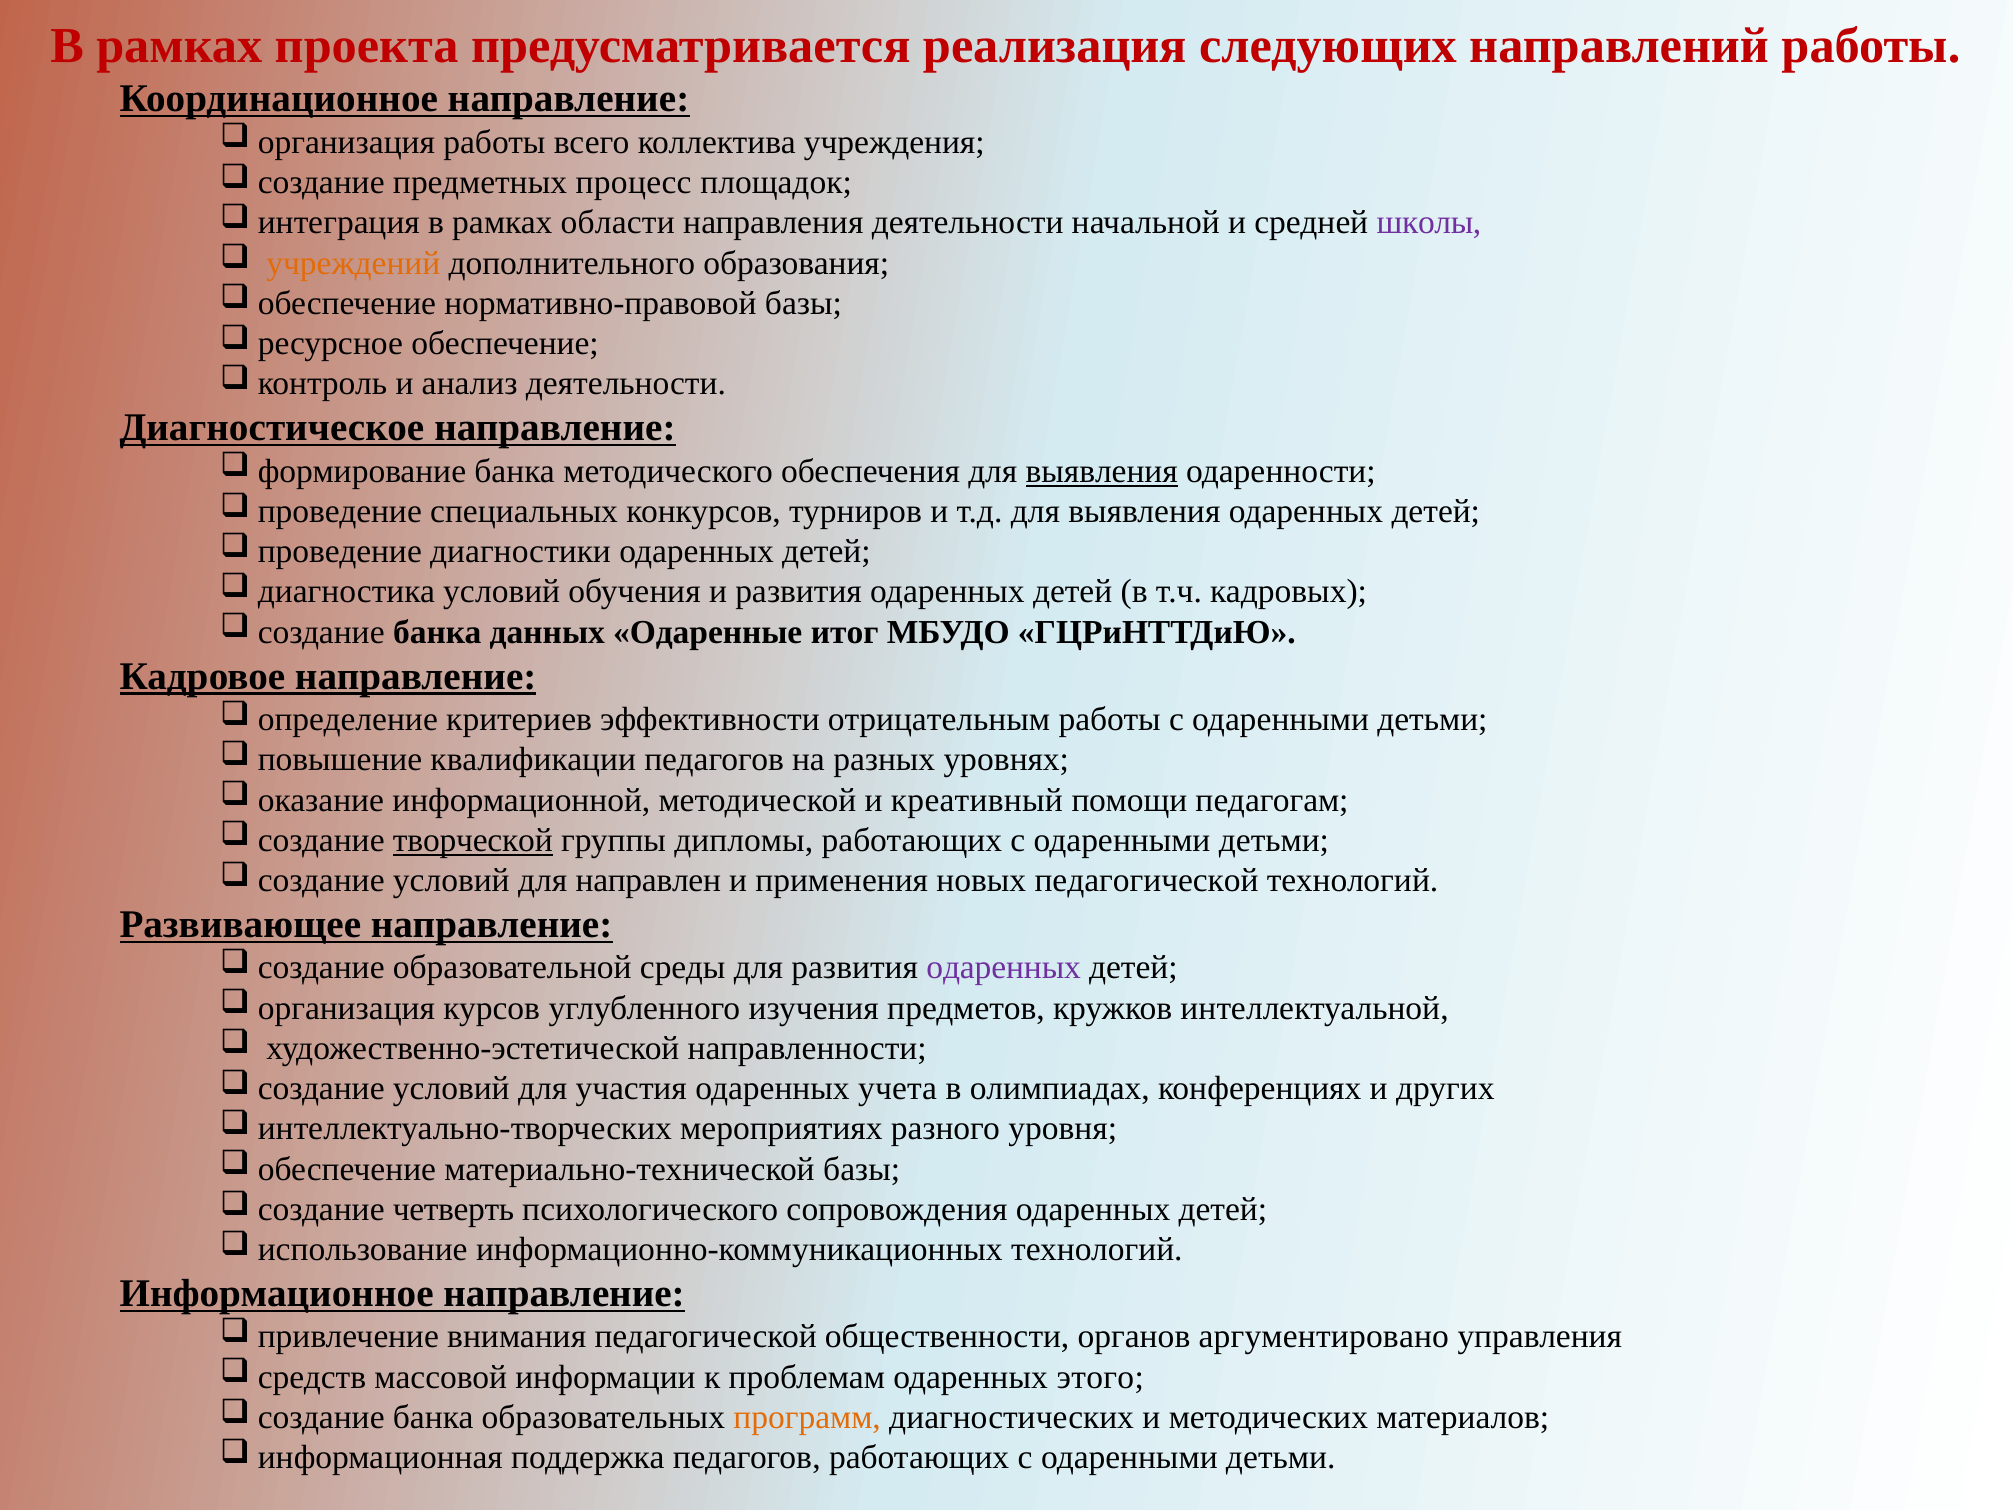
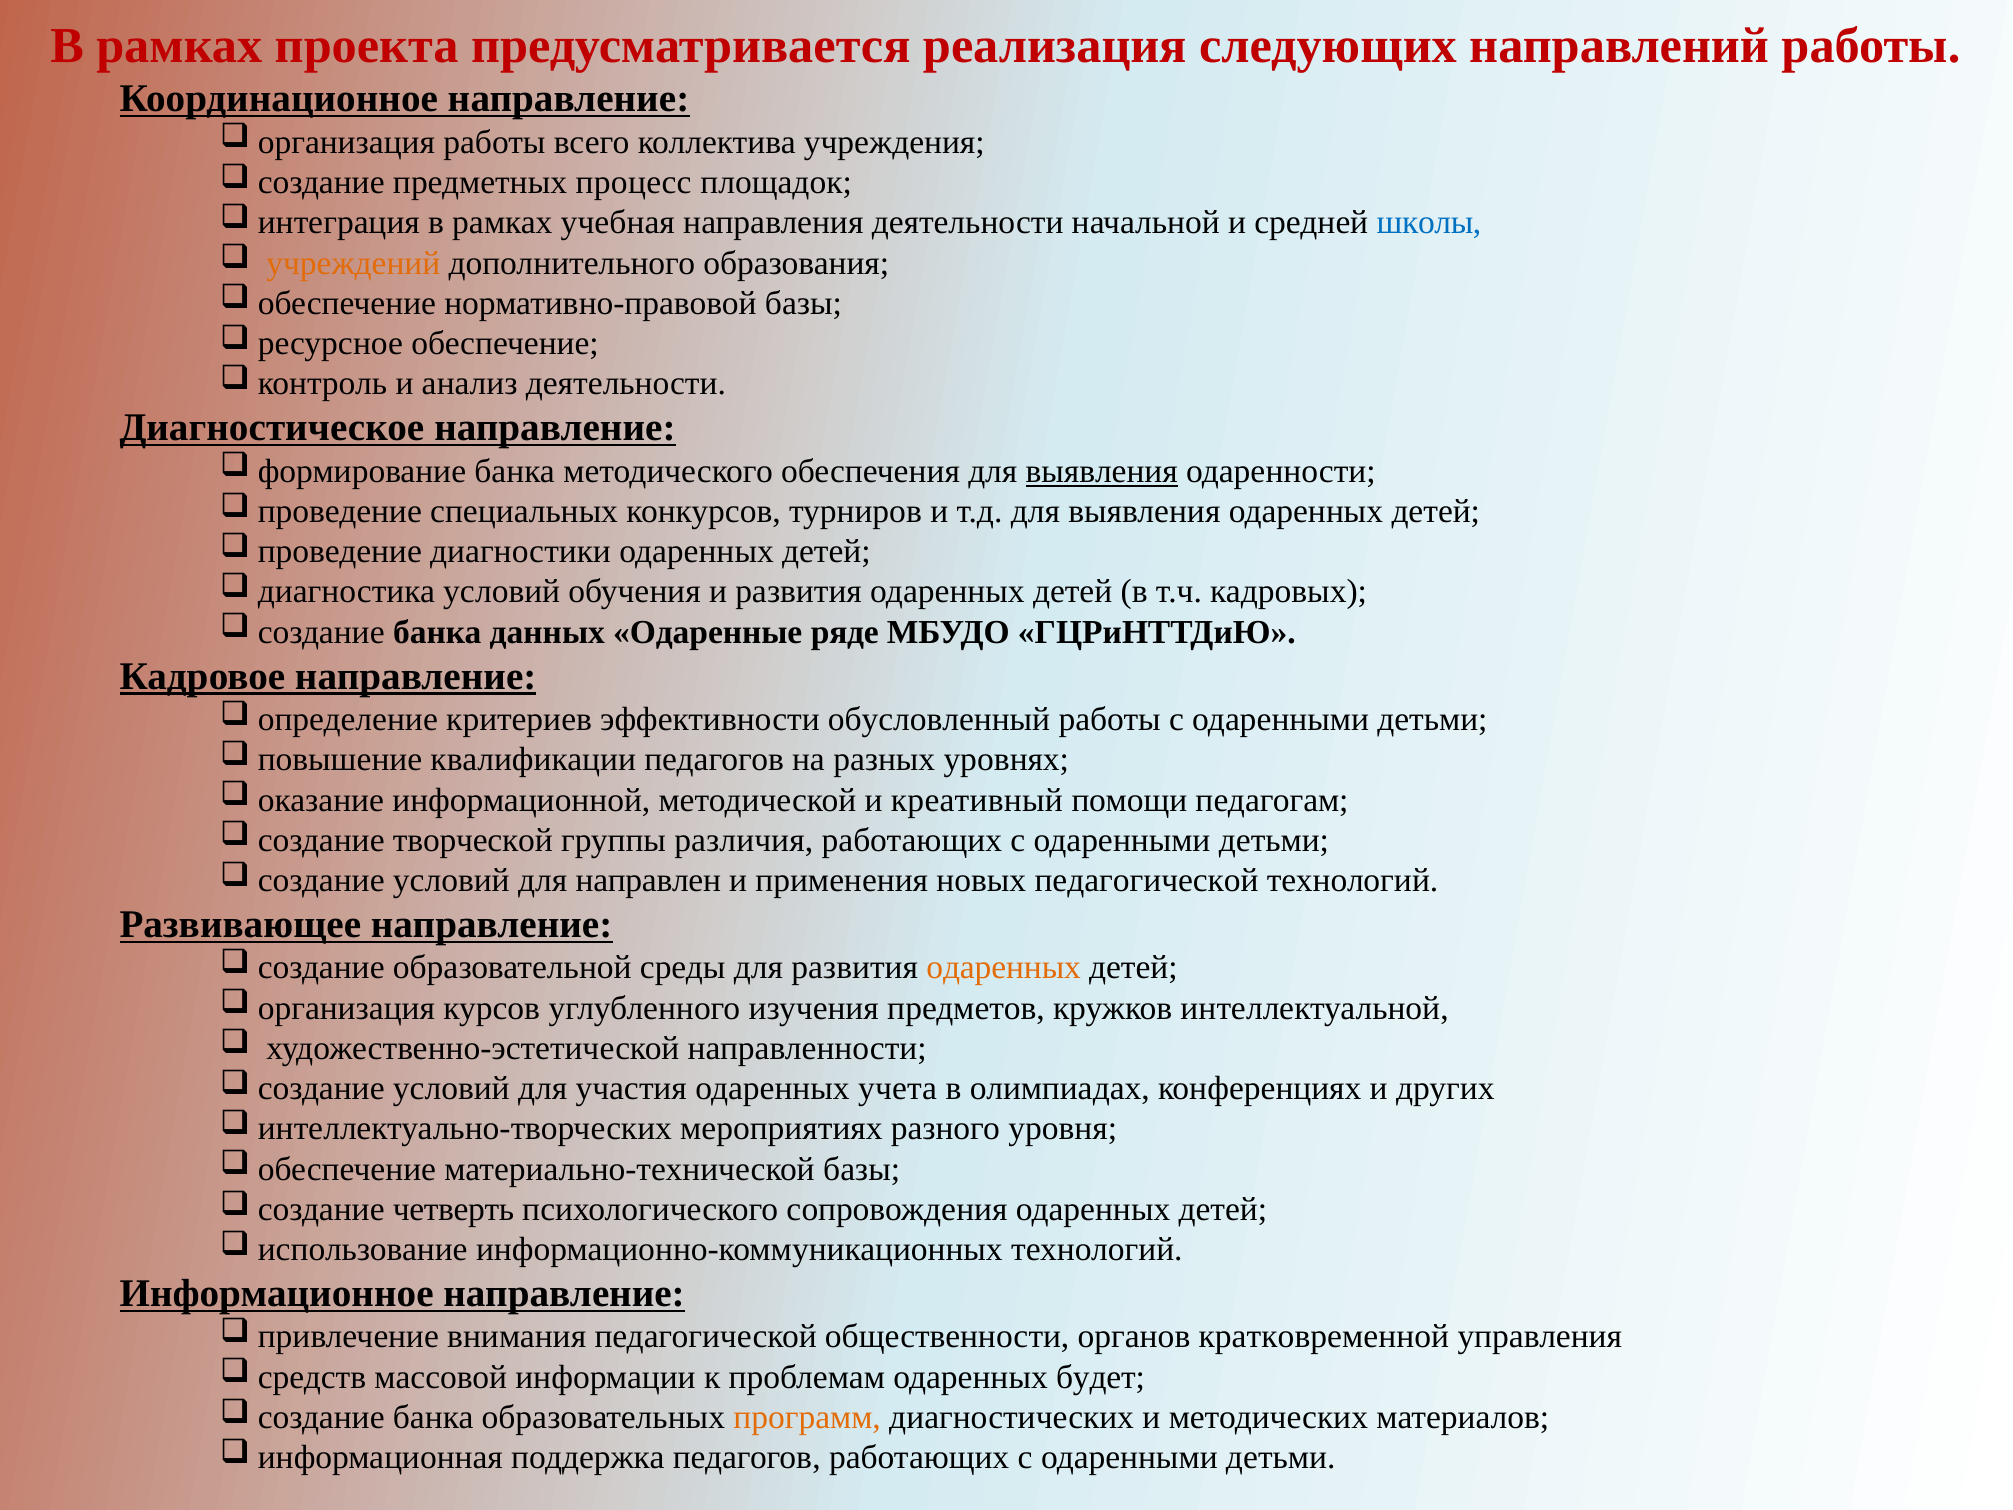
области: области -> учебная (618, 223)
школы colour: purple -> blue (1429, 223)
итог: итог -> ряде (845, 632)
отрицательным: отрицательным -> обусловленный (939, 719)
творческой underline: present -> none (473, 840)
дипломы: дипломы -> различия (744, 840)
одаренных colour: purple -> orange (1004, 968)
аргументировано: аргументировано -> кратковременной (1324, 1337)
этого: этого -> будет (1100, 1377)
